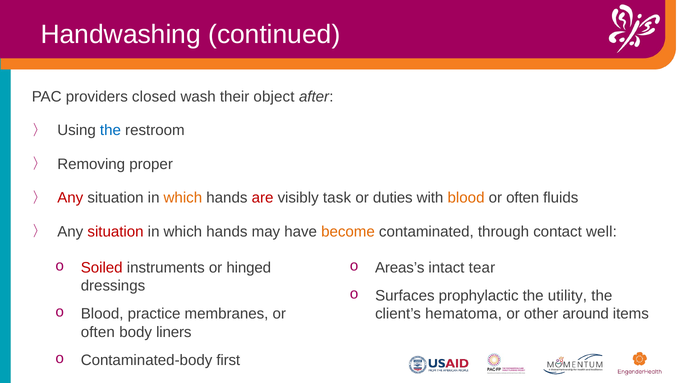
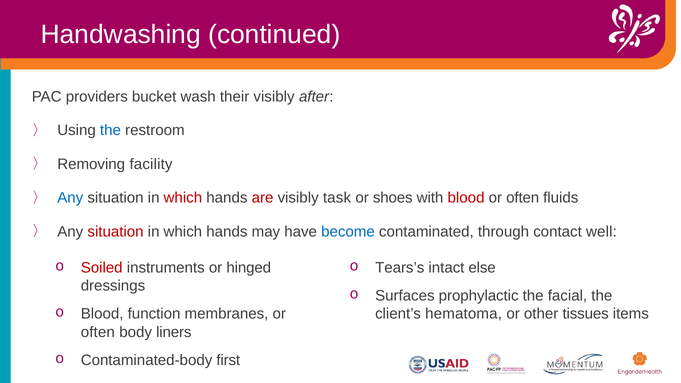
closed: closed -> bucket (154, 97)
their object: object -> visibly (274, 97)
proper: proper -> facility (151, 164)
Any colour: red -> blue (70, 198)
which colour: orange -> red (183, 198)
duties: duties -> shoes (393, 198)
blood colour: orange -> red (466, 198)
become colour: orange -> blue (348, 232)
Areas’s: Areas’s -> Tears’s (400, 268)
tear: tear -> else (482, 268)
utility: utility -> facial (567, 296)
practice: practice -> function (154, 314)
around: around -> tissues (586, 314)
